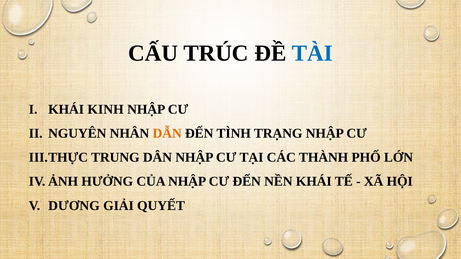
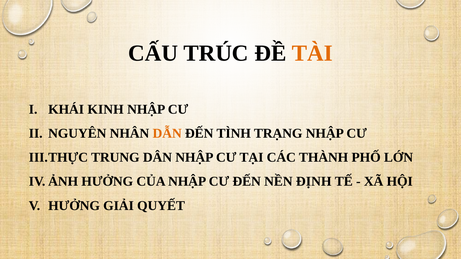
TÀI colour: blue -> orange (312, 53)
NỀN KHÁI: KHÁI -> ĐỊNH (314, 182)
DƯƠNG: DƯƠNG -> HƯỞNG (74, 206)
